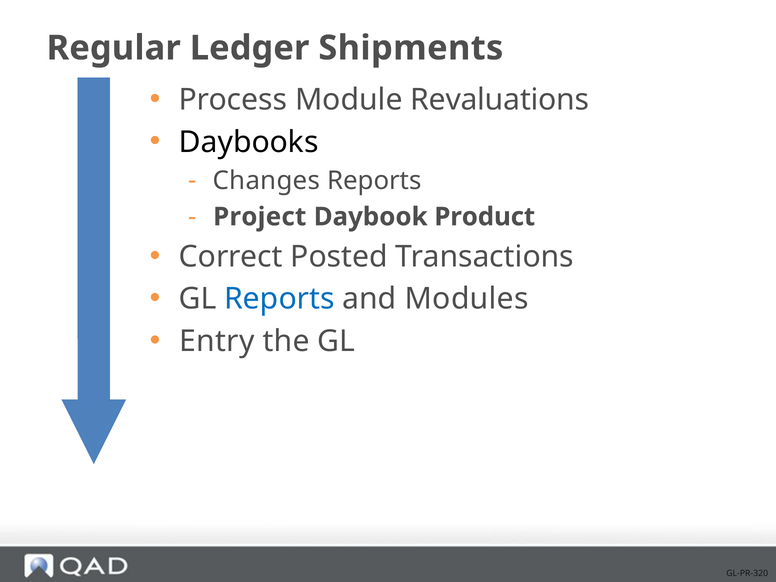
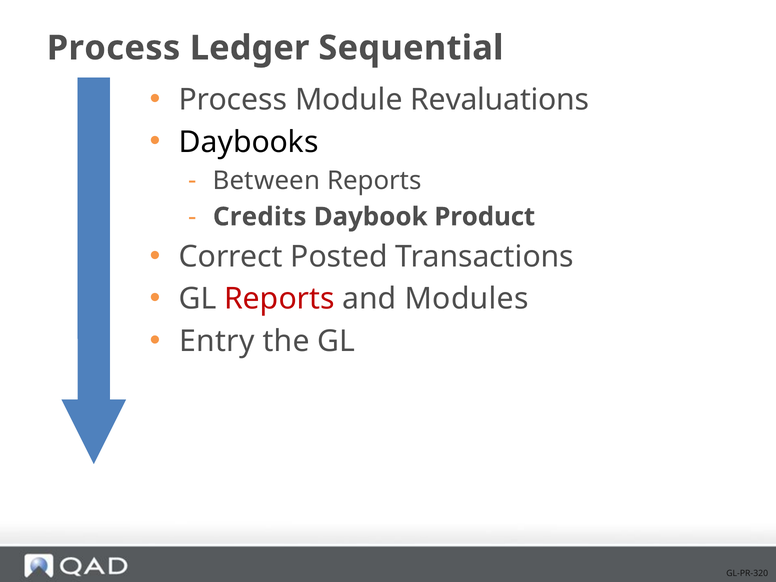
Regular: Regular -> Process (114, 48)
Shipments: Shipments -> Sequential (411, 48)
Changes: Changes -> Between (266, 181)
Project: Project -> Credits (260, 217)
Reports colour: blue -> red (279, 299)
